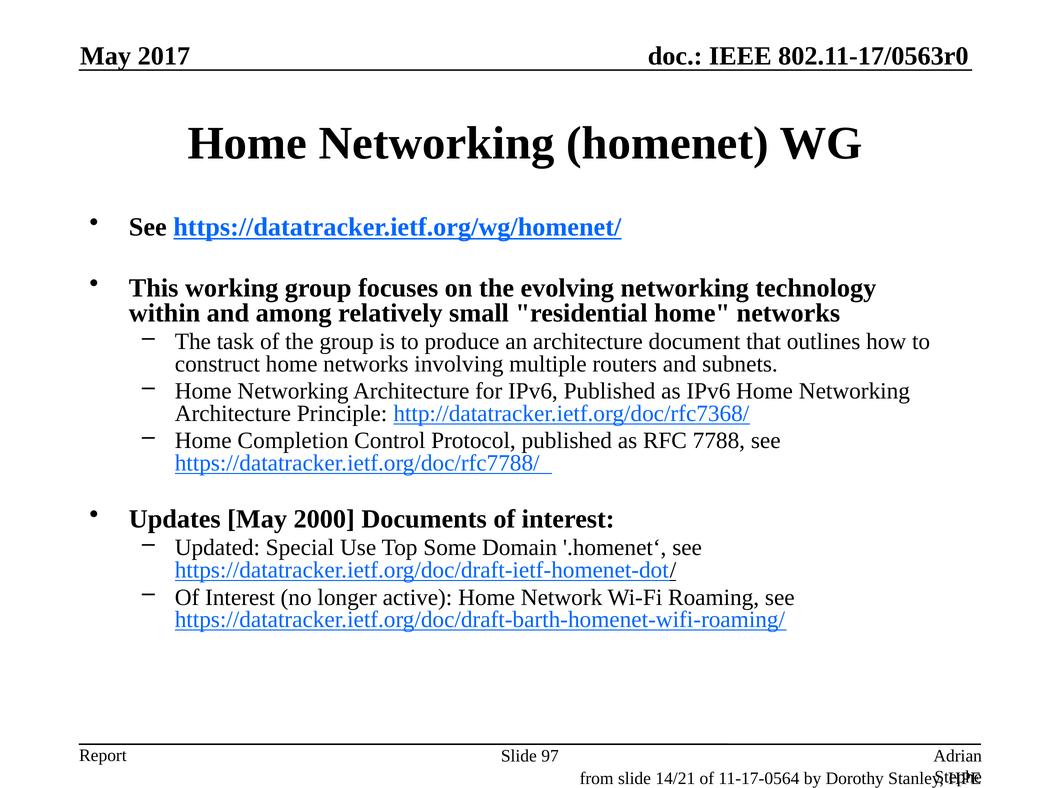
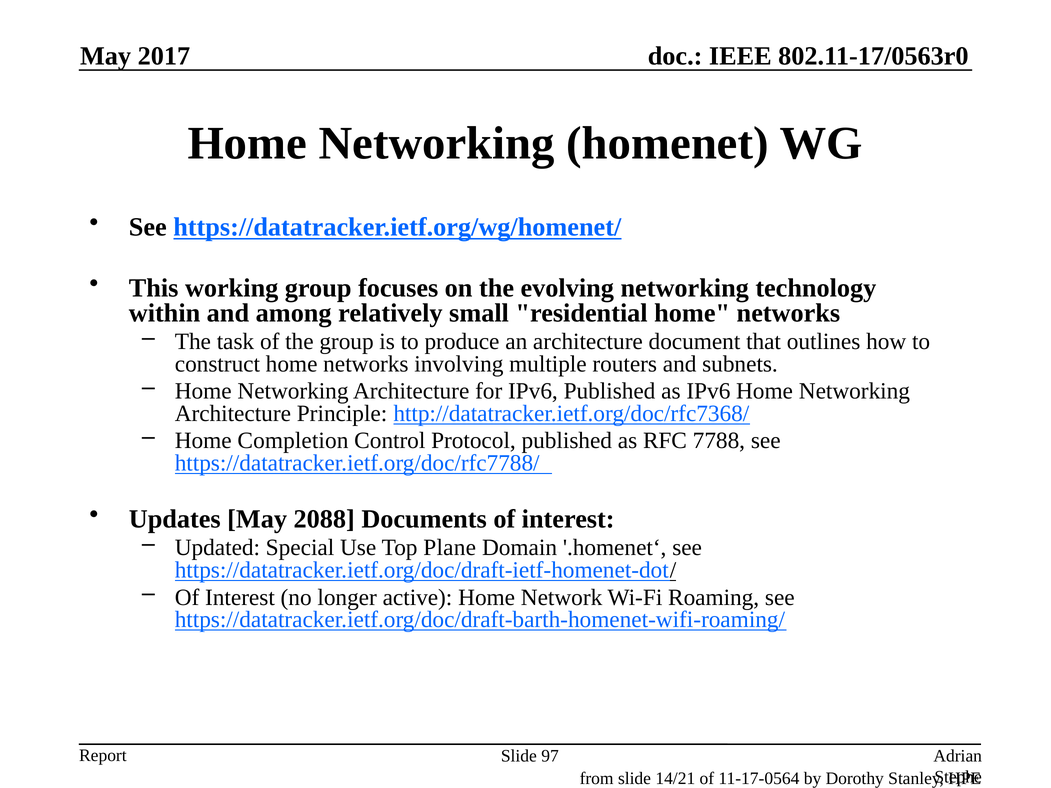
2000: 2000 -> 2088 (324, 519)
Some: Some -> Plane (450, 548)
